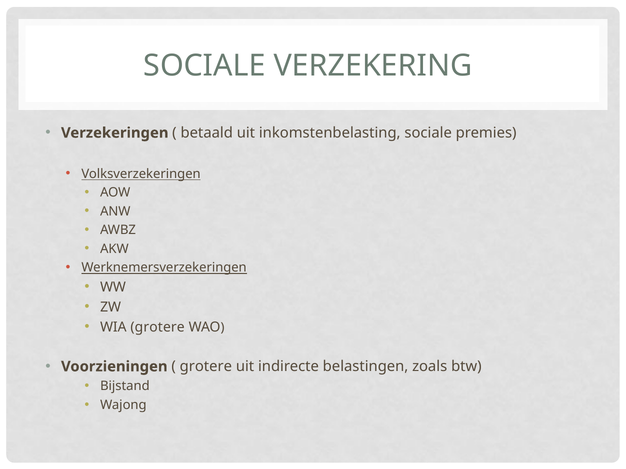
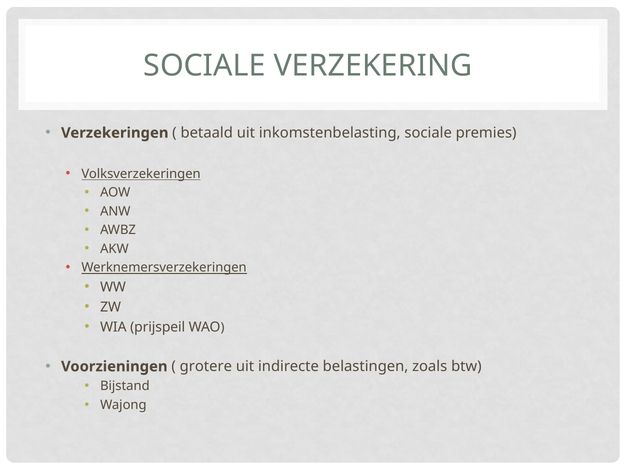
WIA grotere: grotere -> prijspeil (158, 327)
